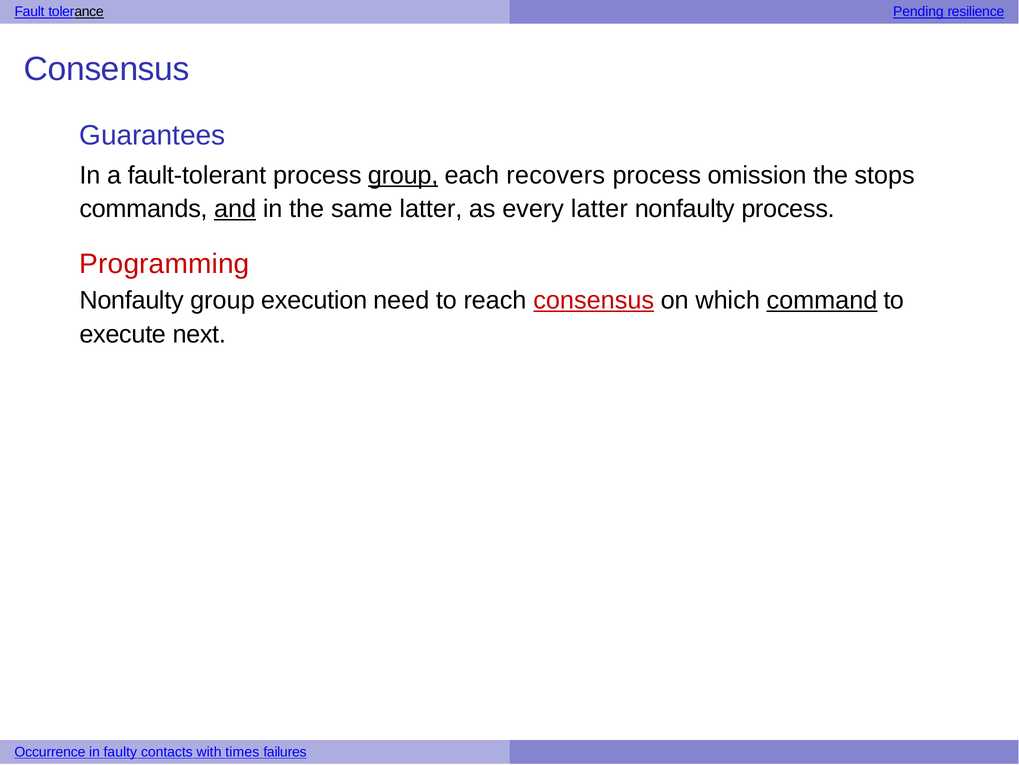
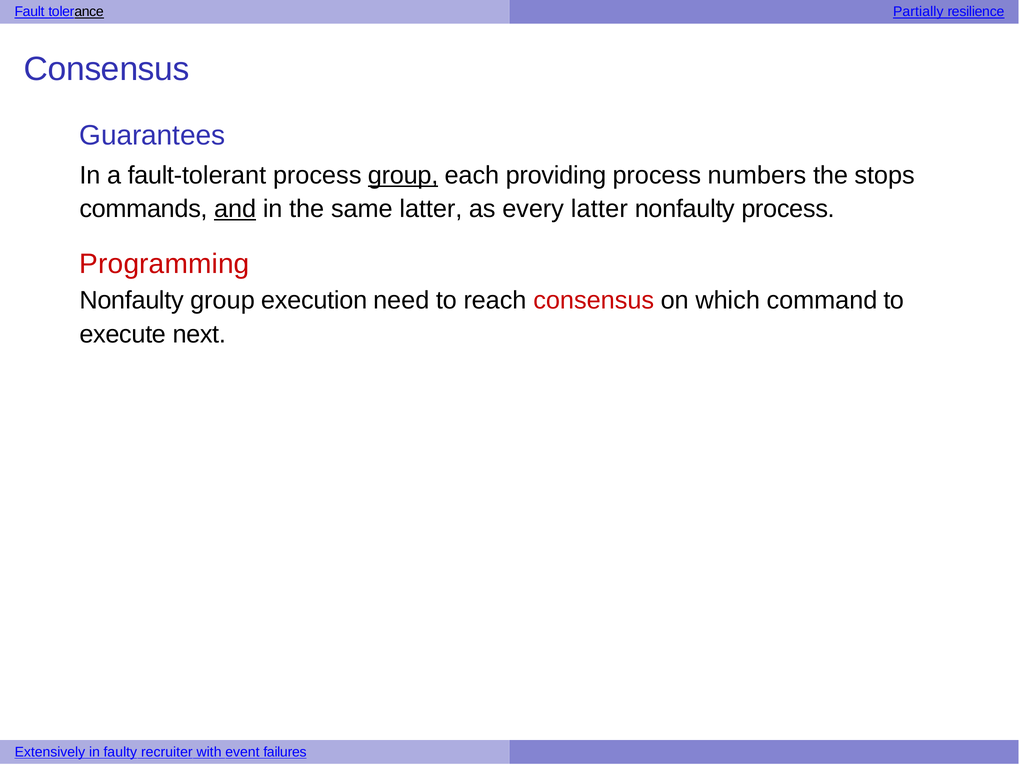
Pending: Pending -> Partially (918, 12)
recovers: recovers -> providing (556, 175)
omission: omission -> numbers (757, 175)
consensus underline: present -> none (594, 300)
command underline: present -> none (822, 300)
Occurrence: Occurrence -> Extensively (50, 752)
contacts: contacts -> recruiter (167, 752)
times: times -> event (242, 752)
